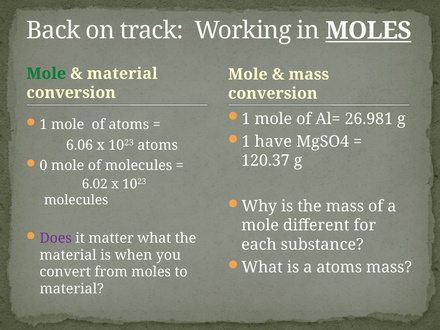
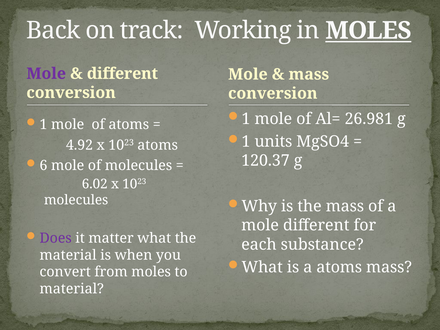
Mole colour: green -> purple (46, 74)
material: material -> different (122, 74)
have: have -> units (273, 142)
6.06: 6.06 -> 4.92 (79, 145)
0: 0 -> 6 (43, 166)
